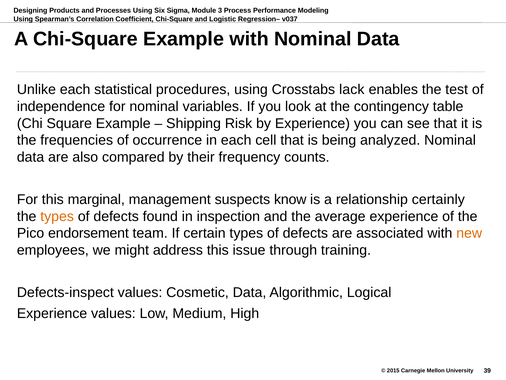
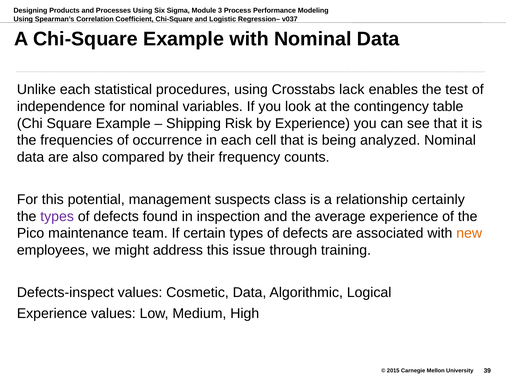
marginal: marginal -> potential (96, 199)
know: know -> class (290, 199)
types colour: orange -> purple (57, 216)
endorsement: endorsement -> maintenance (88, 233)
